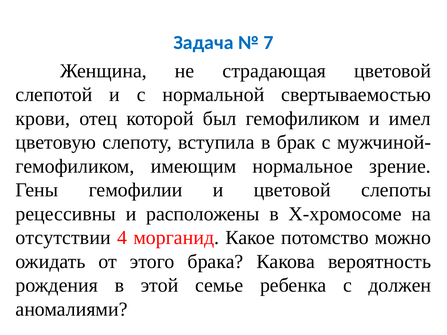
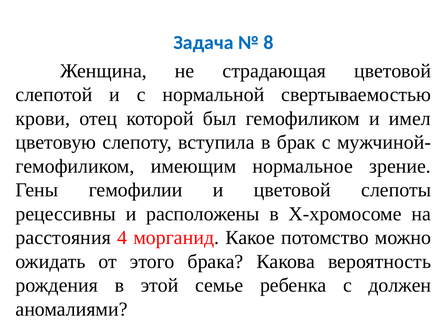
7: 7 -> 8 (268, 43)
отсутствии: отсутствии -> расстояния (63, 238)
